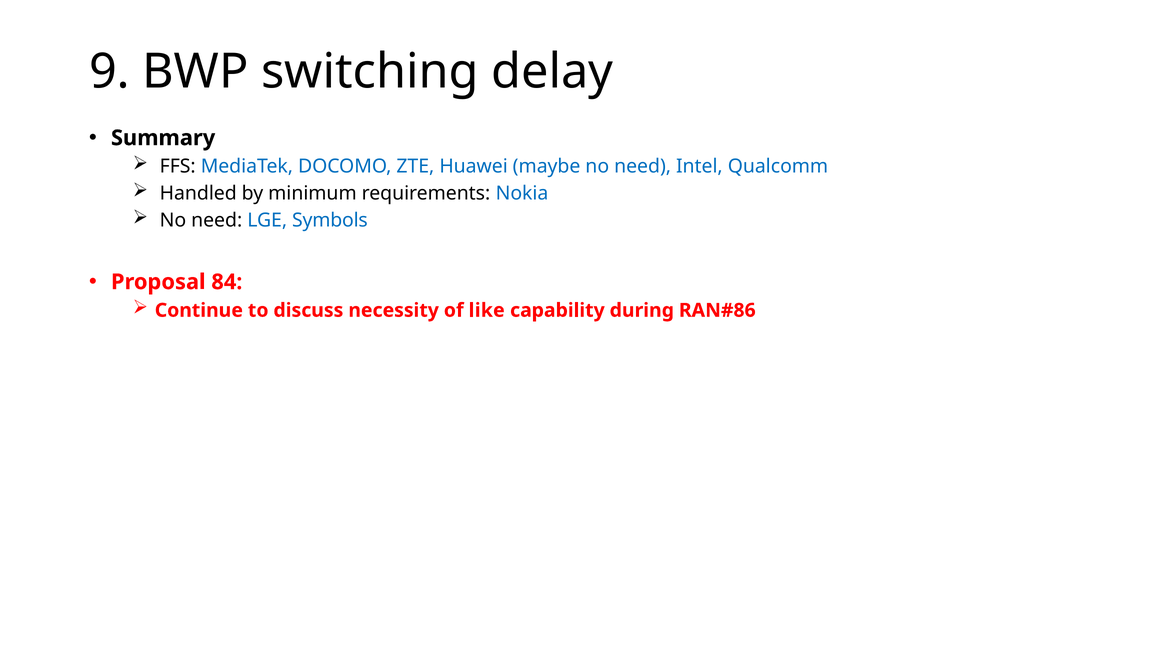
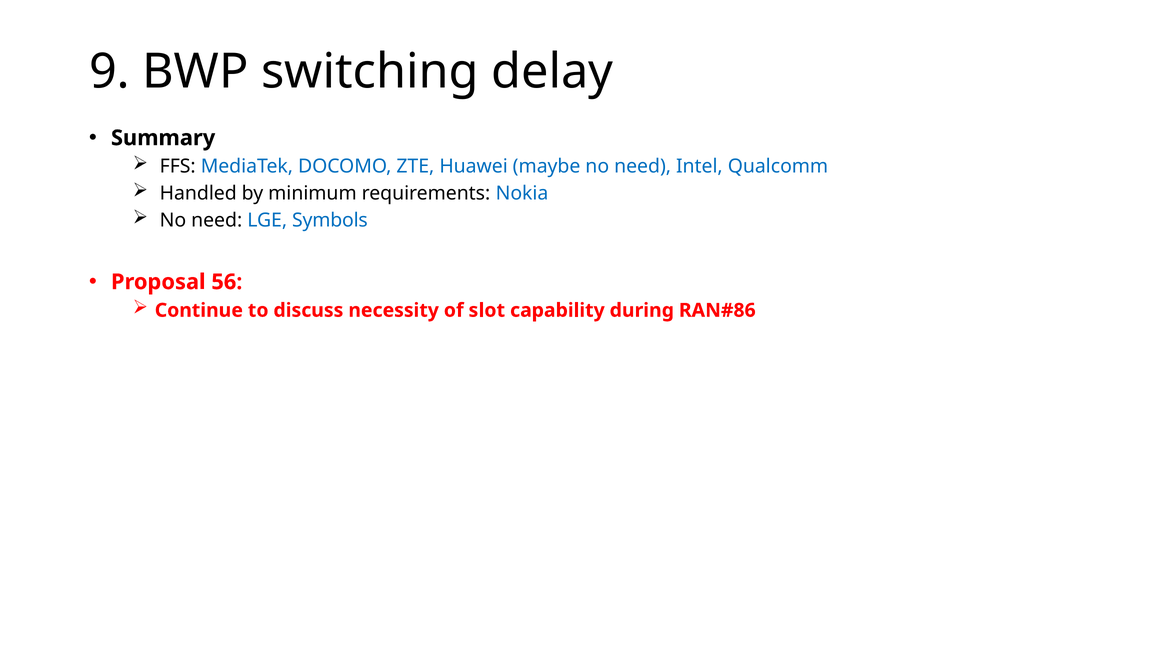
84: 84 -> 56 (227, 282)
like: like -> slot (487, 310)
